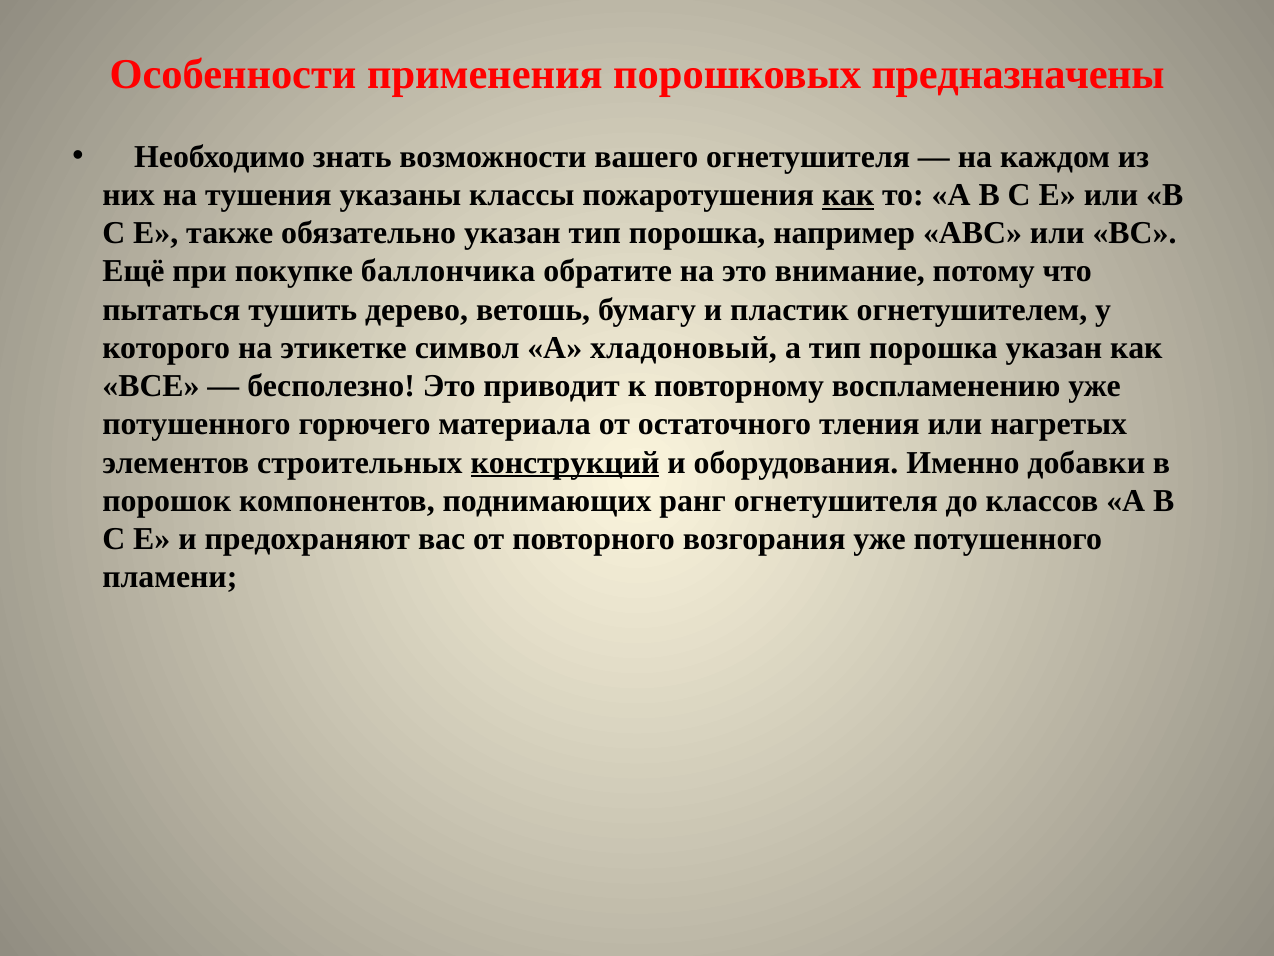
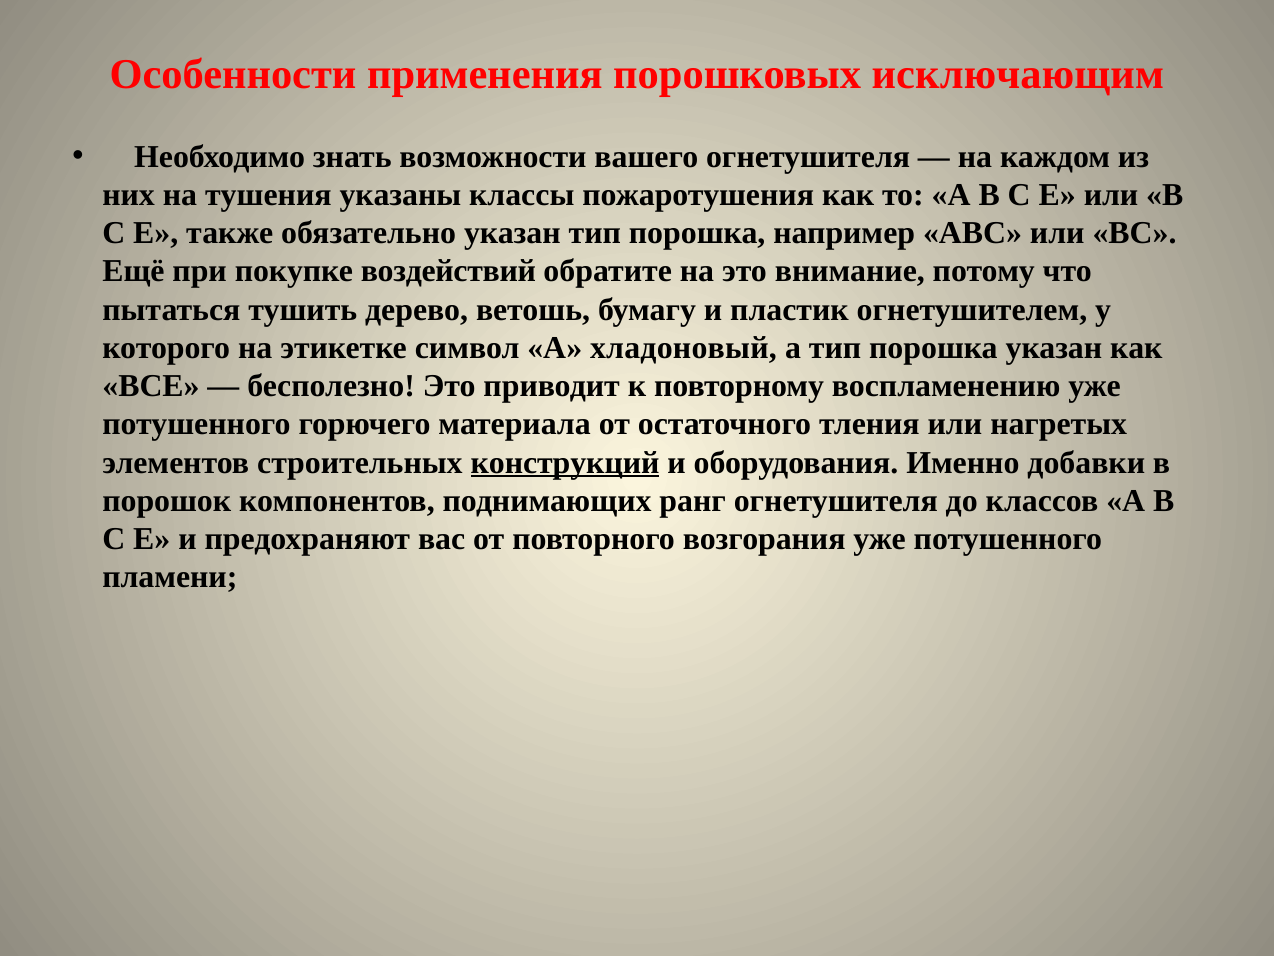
предназначены: предназначены -> исключающим (1018, 75)
как underline: present -> none (848, 195)
баллончика: баллончика -> воздействий (448, 271)
